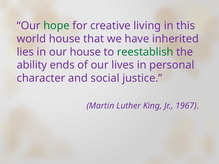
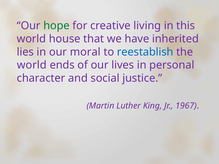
our house: house -> moral (85, 52)
reestablish colour: green -> blue (145, 52)
ability: ability -> world (32, 65)
